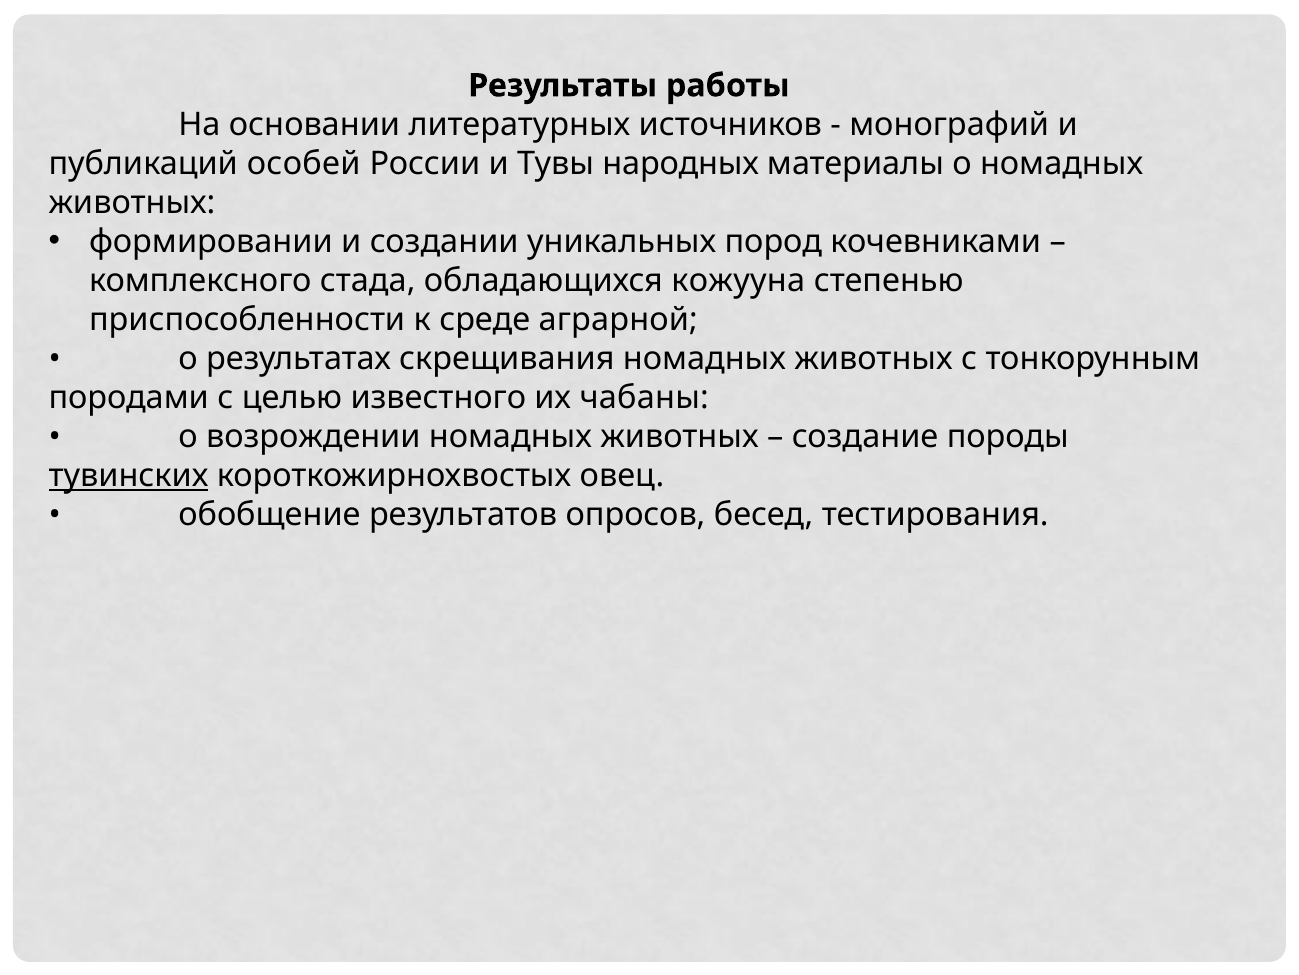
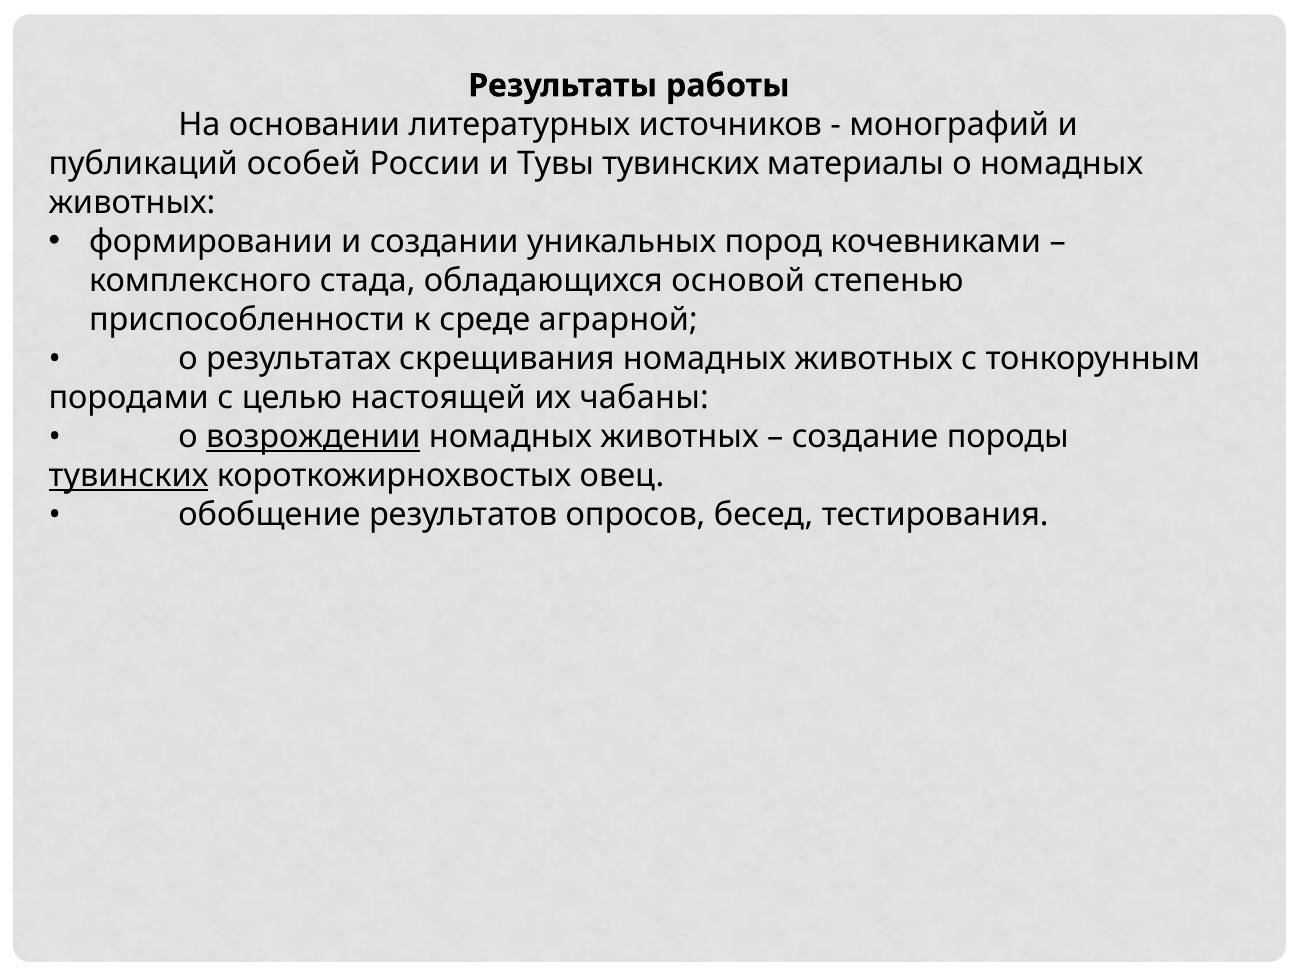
Тувы народных: народных -> тувинских (681, 164)
кожууна: кожууна -> основой (738, 280)
известного: известного -> настоящей (438, 397)
возрождении underline: none -> present (313, 436)
